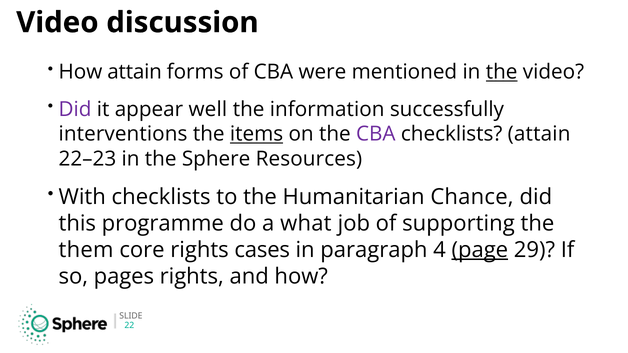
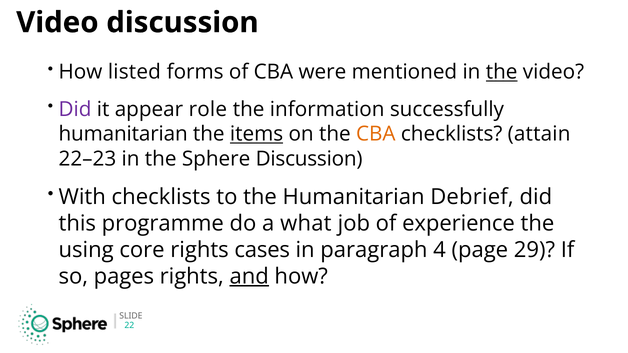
How attain: attain -> listed (134, 72)
well: well -> role (208, 109)
interventions: interventions -> humanitarian (123, 134)
CBA colour: purple -> orange (376, 134)
Sphere Resources: Resources -> Discussion (309, 159)
Chance: Chance -> Debrief (472, 197)
supporting: supporting -> experience (459, 224)
them: them -> using (86, 250)
page underline: present -> none (480, 250)
and underline: none -> present (249, 276)
